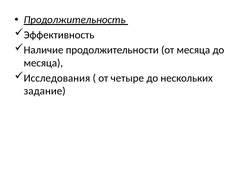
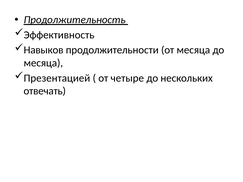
Наличие: Наличие -> Навыков (44, 50)
Исследования: Исследования -> Презентацией (57, 78)
задание: задание -> отвечать (45, 91)
